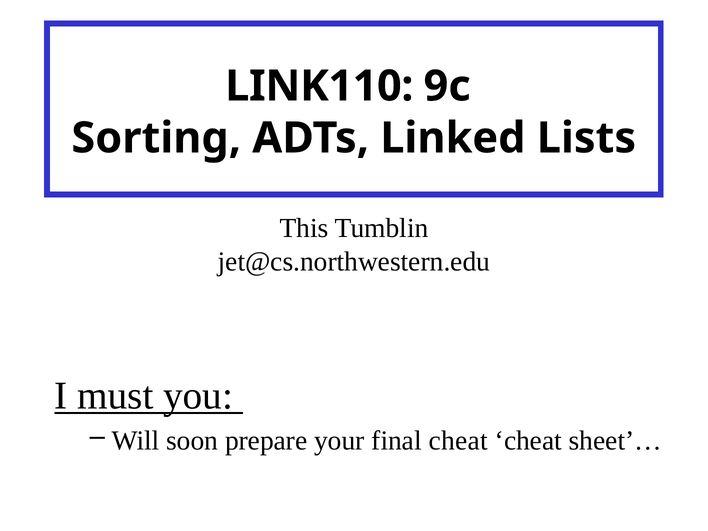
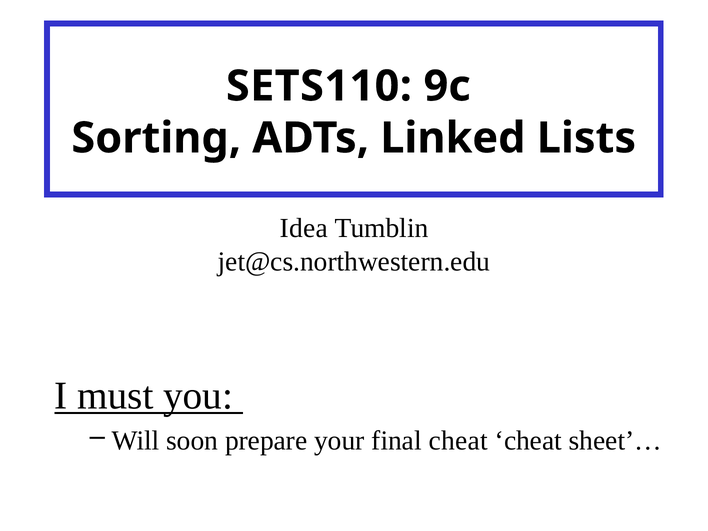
LINK110: LINK110 -> SETS110 (319, 86)
This: This -> Idea (304, 228)
